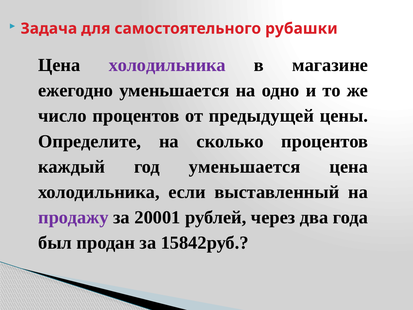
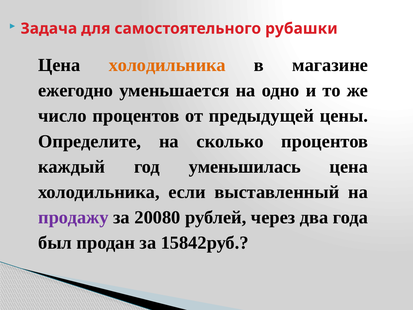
холодильника colour: purple -> orange (167, 65)
год уменьшается: уменьшается -> уменьшилась (245, 166)
20001: 20001 -> 20080 (157, 217)
